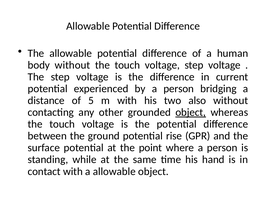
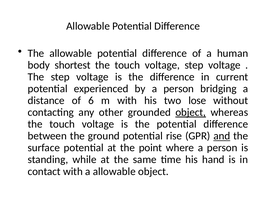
body without: without -> shortest (73, 65)
5: 5 -> 6 (91, 100)
also: also -> lose (197, 100)
and underline: none -> present (222, 136)
